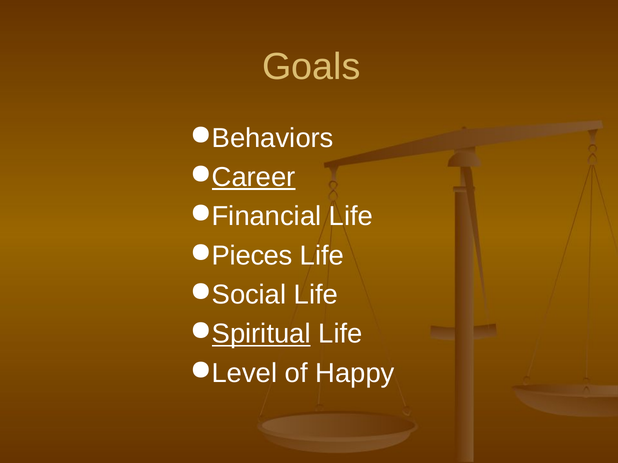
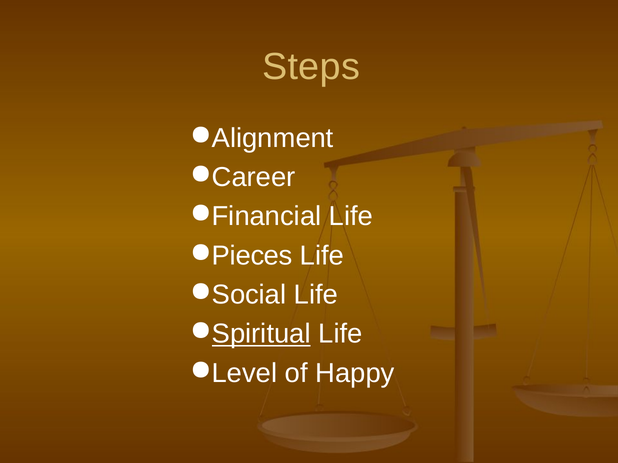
Goals: Goals -> Steps (311, 67)
Behaviors: Behaviors -> Alignment (273, 138)
Career underline: present -> none (254, 177)
